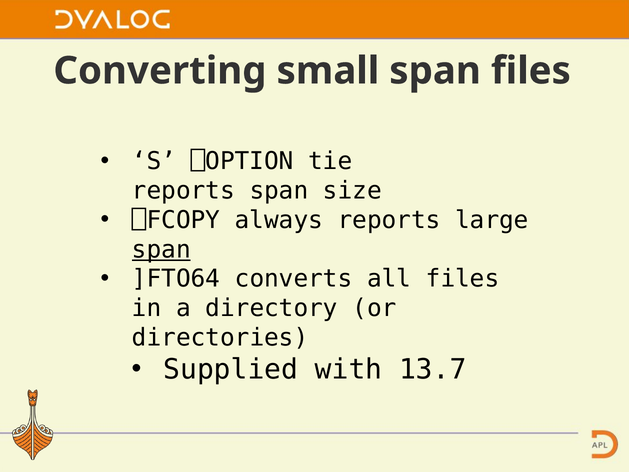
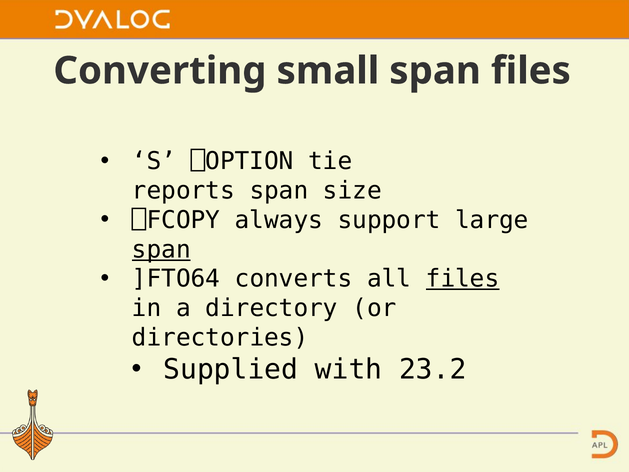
always reports: reports -> support (389, 220)
files underline: none -> present (463, 279)
13.7: 13.7 -> 23.2 (433, 369)
